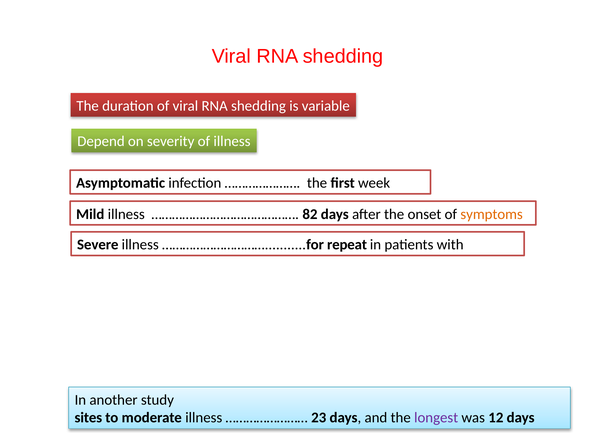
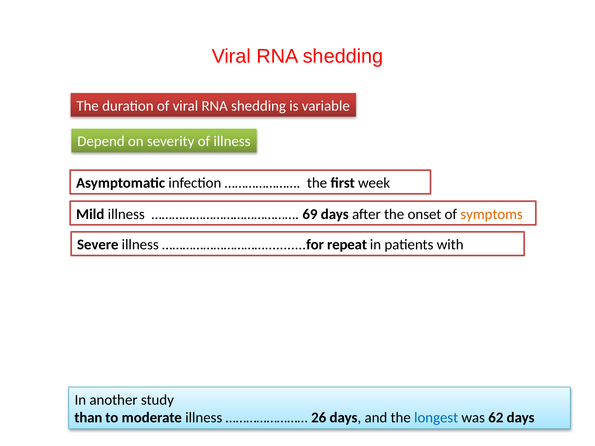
82: 82 -> 69 (310, 214)
sites: sites -> than (88, 418)
23: 23 -> 26 (319, 418)
longest colour: purple -> blue (436, 418)
12: 12 -> 62 (496, 418)
